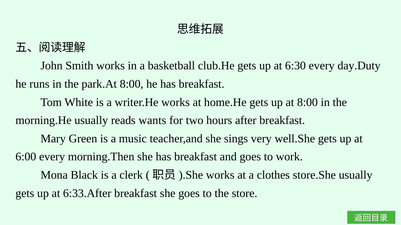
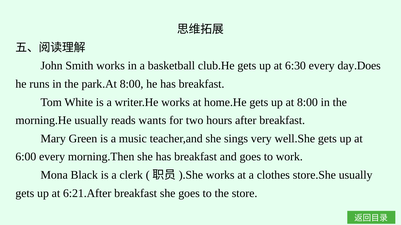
day.Duty: day.Duty -> day.Does (359, 66)
6:33.After: 6:33.After -> 6:21.After (87, 194)
